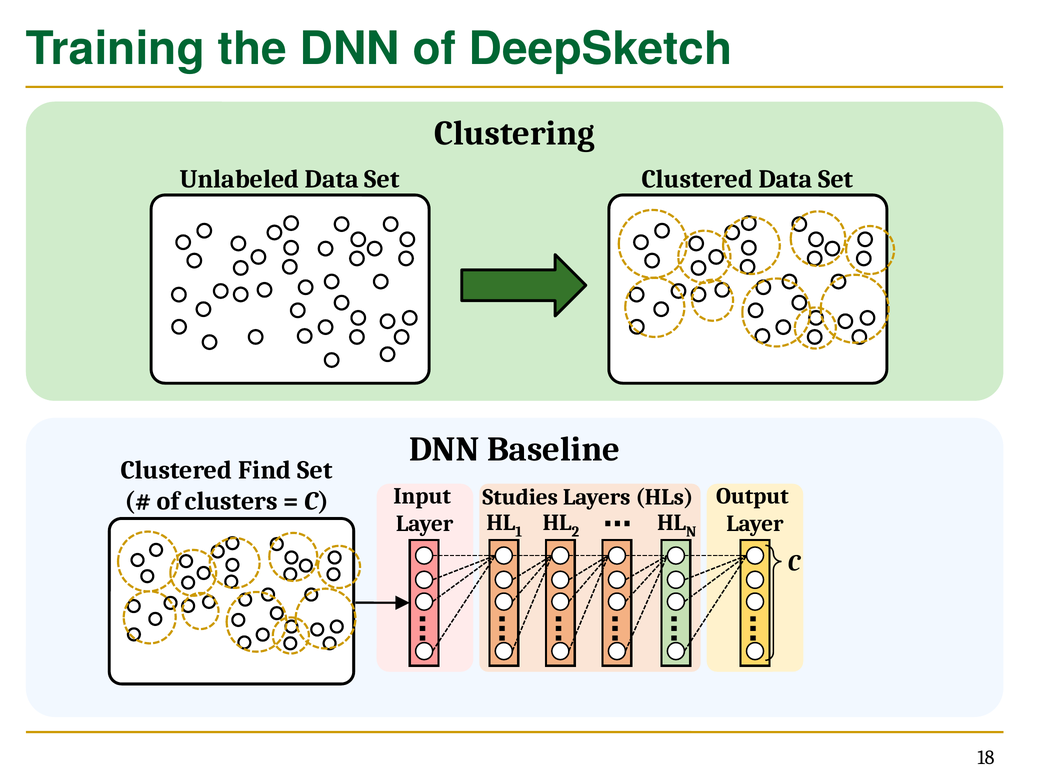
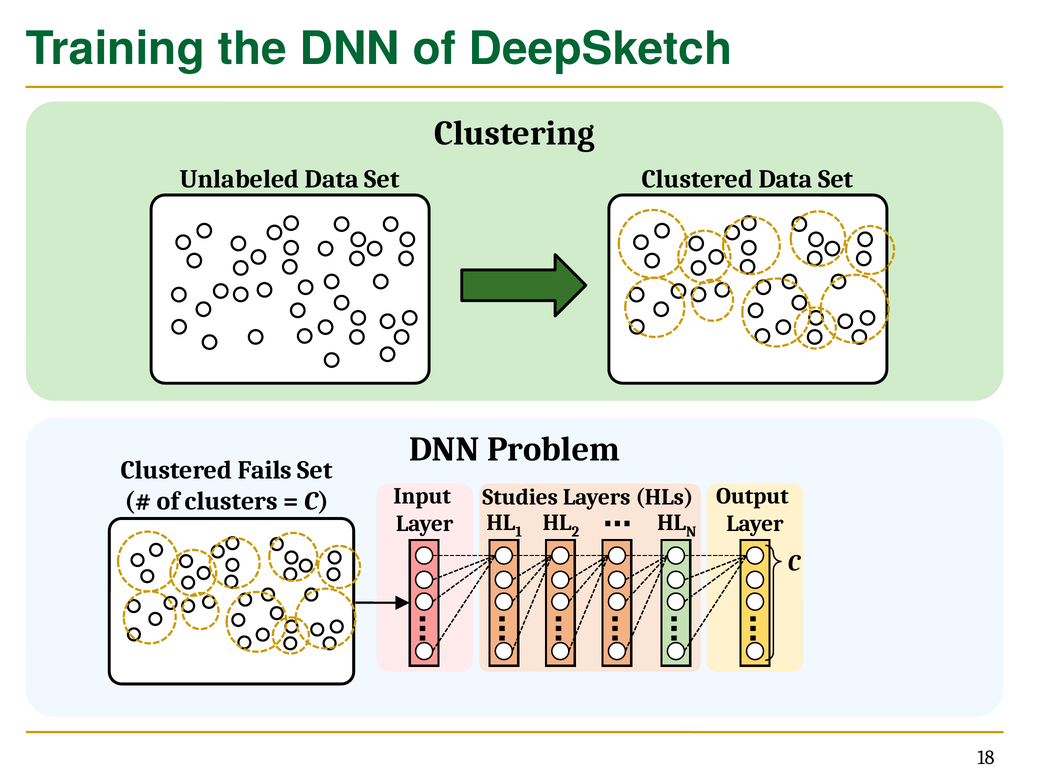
Baseline: Baseline -> Problem (554, 449)
Find: Find -> Fails (265, 470)
